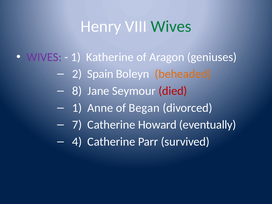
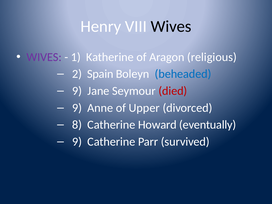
Wives colour: green -> black (171, 26)
geniuses: geniuses -> religious (212, 57)
beheaded colour: orange -> blue (183, 74)
8: 8 -> 9 (77, 91)
1: 1 -> 9 (77, 108)
Began: Began -> Upper (144, 108)
7: 7 -> 8 (77, 125)
4: 4 -> 9 (77, 142)
